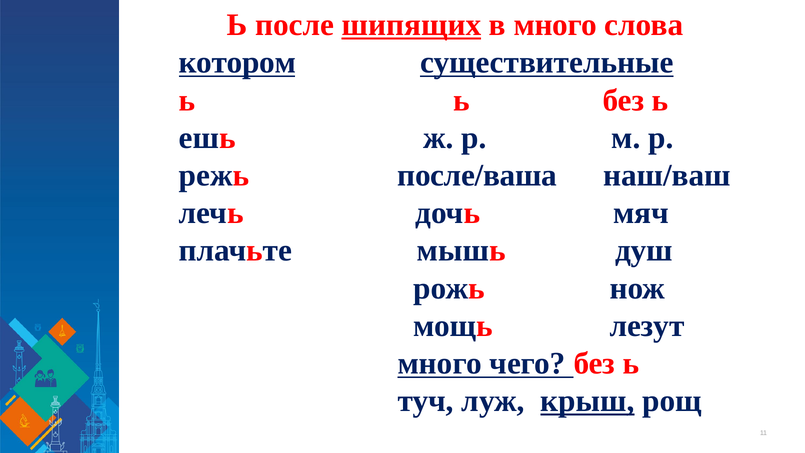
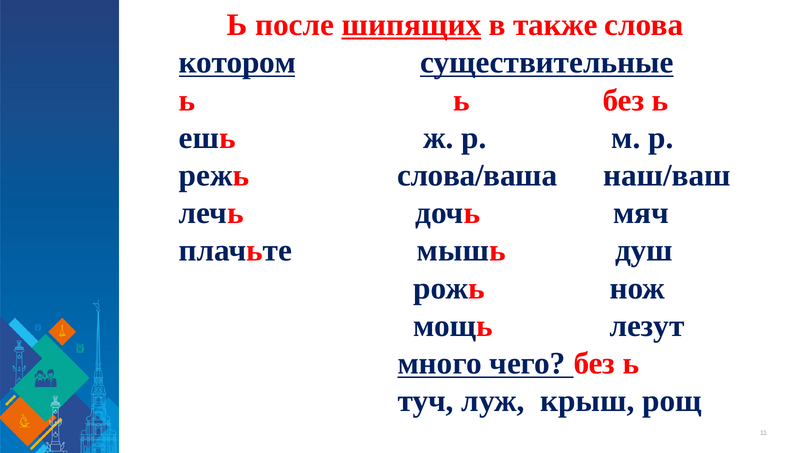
в много: много -> также (555, 25)
после/ваша: после/ваша -> слова/ваша (477, 175)
крыш underline: present -> none (587, 401)
